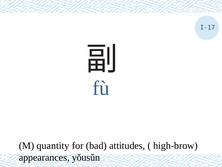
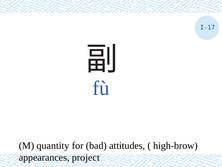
yǒusǔn: yǒusǔn -> project (86, 157)
